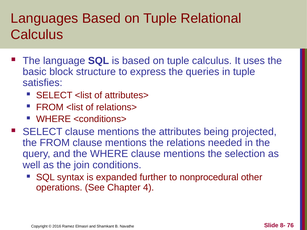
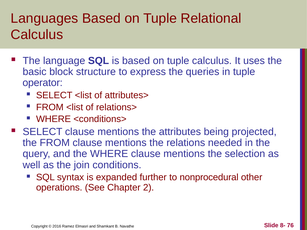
satisfies: satisfies -> operator (43, 83)
4: 4 -> 2 (149, 188)
